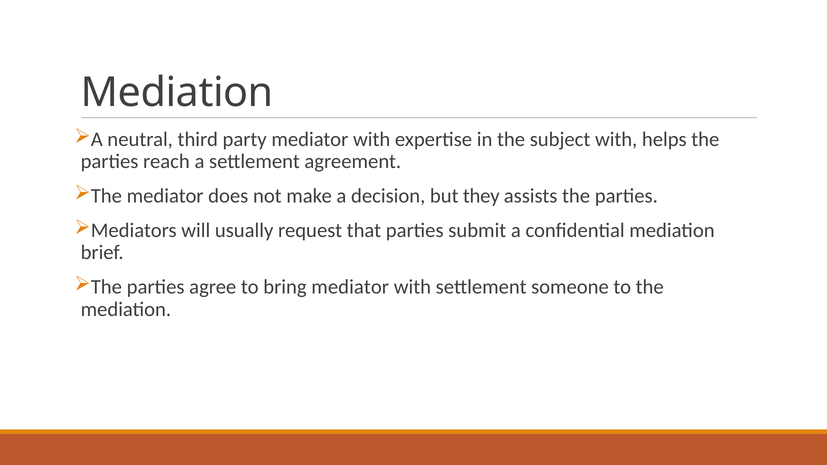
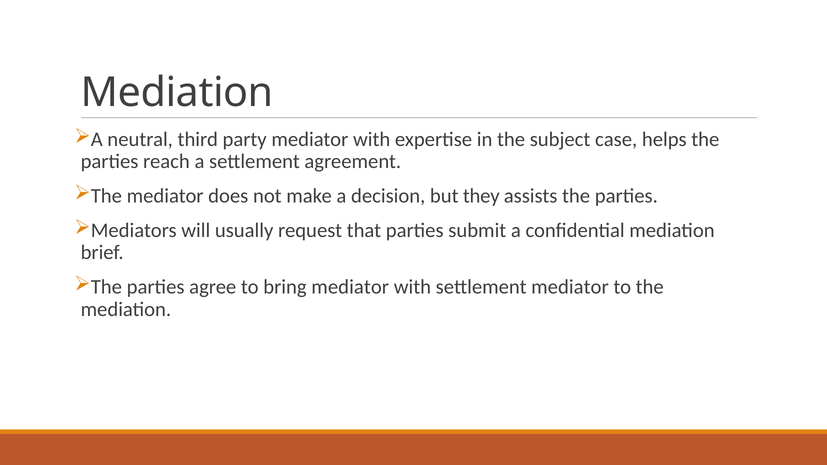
subject with: with -> case (616, 139)
settlement someone: someone -> mediator (570, 287)
